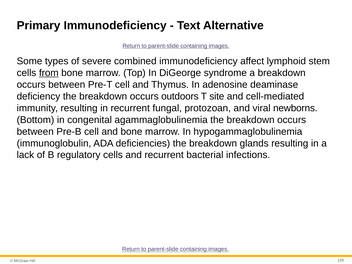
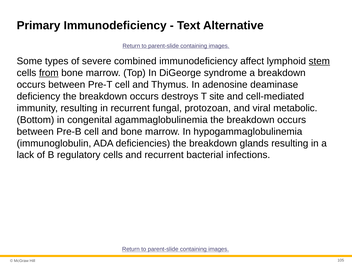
stem underline: none -> present (319, 61)
outdoors: outdoors -> destroys (180, 96)
newborns: newborns -> metabolic (295, 108)
